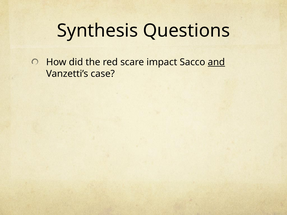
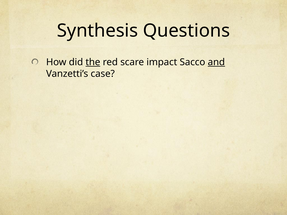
the underline: none -> present (93, 62)
